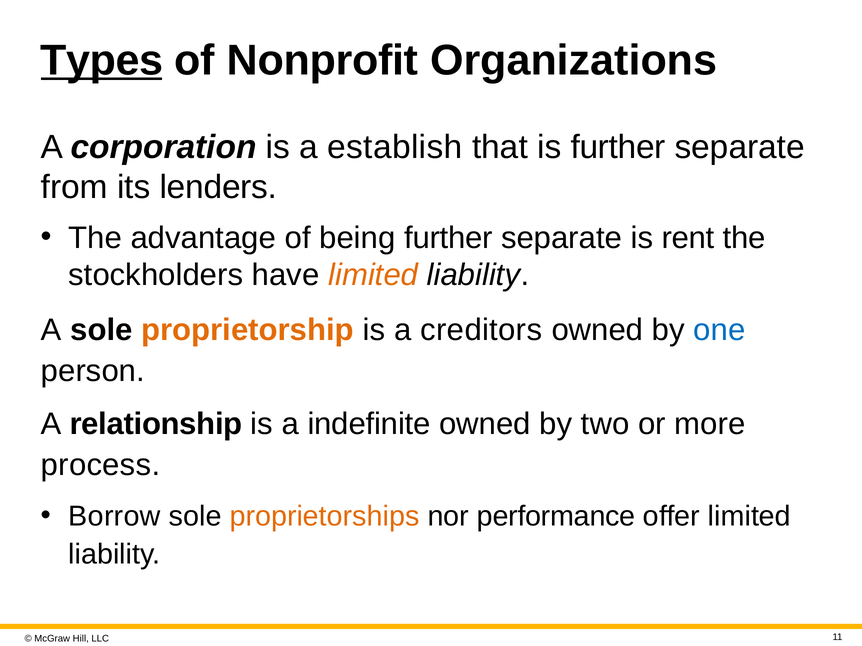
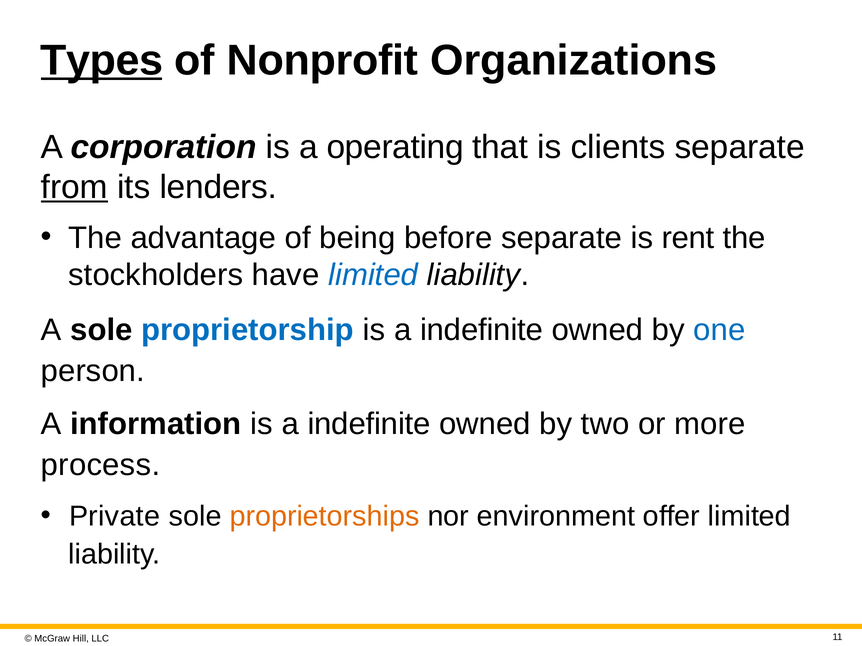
establish: establish -> operating (395, 147)
is further: further -> clients (618, 147)
from underline: none -> present (74, 187)
being further: further -> before (448, 238)
limited colour: orange -> blue (373, 275)
proprietorship colour: orange -> blue (248, 330)
creditors: creditors -> indefinite (482, 330)
relationship: relationship -> information (156, 424)
Borrow: Borrow -> Private (115, 517)
performance: performance -> environment (556, 517)
